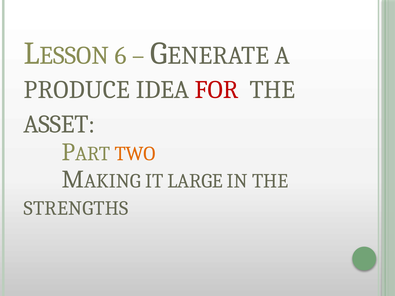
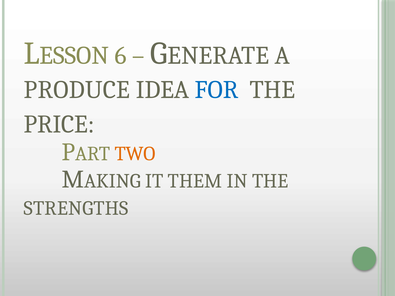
FOR colour: red -> blue (217, 90)
ASSET: ASSET -> PRICE (59, 124)
LARGE: LARGE -> THEM (195, 181)
